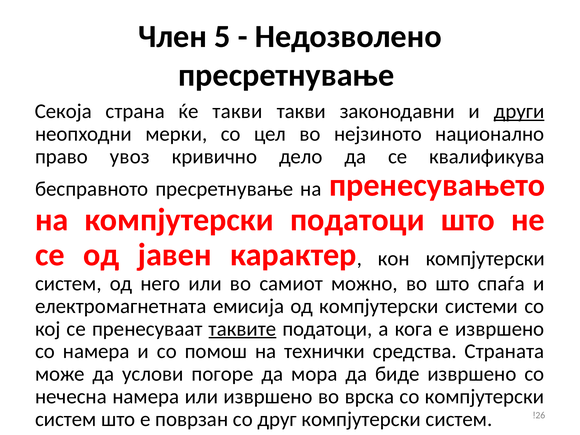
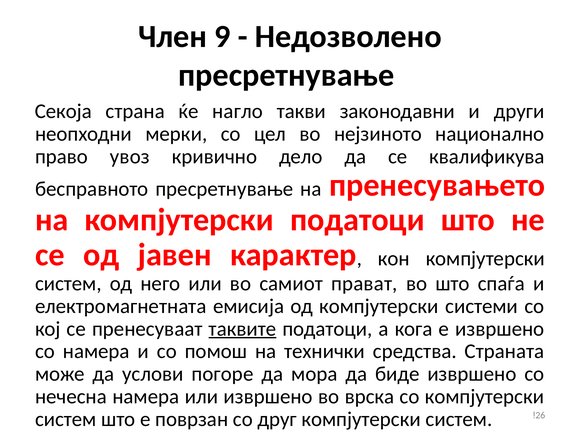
5: 5 -> 9 (222, 37)
ќе такви: такви -> нагло (238, 111)
други underline: present -> none (519, 111)
можно: можно -> прават (364, 284)
